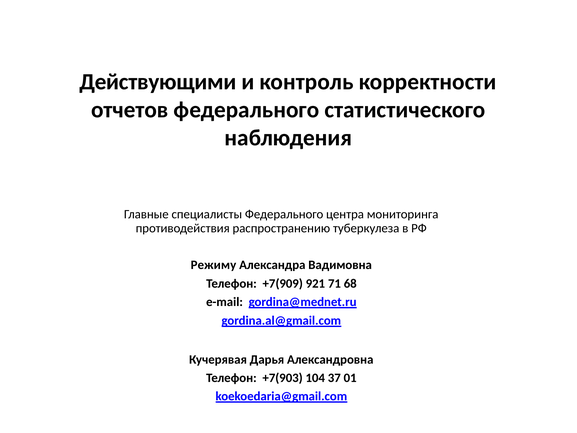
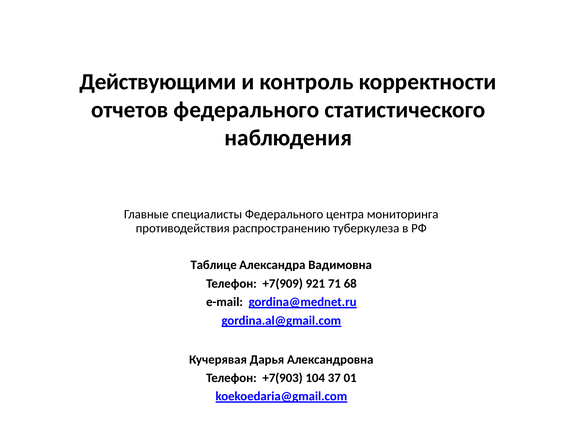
Режиму: Режиму -> Таблице (214, 265)
